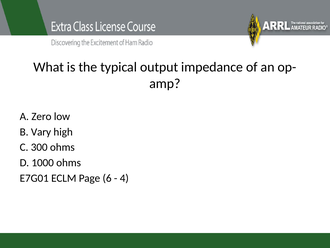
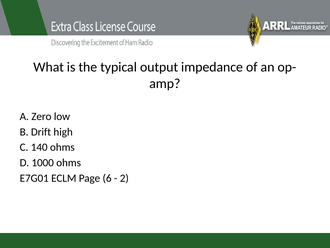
Vary: Vary -> Drift (41, 132)
300: 300 -> 140 (39, 147)
4: 4 -> 2 (124, 178)
